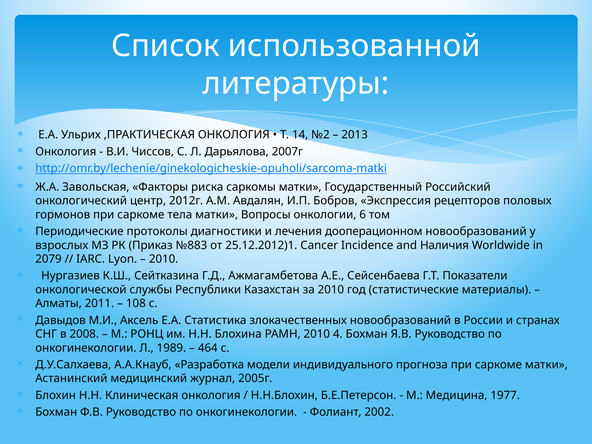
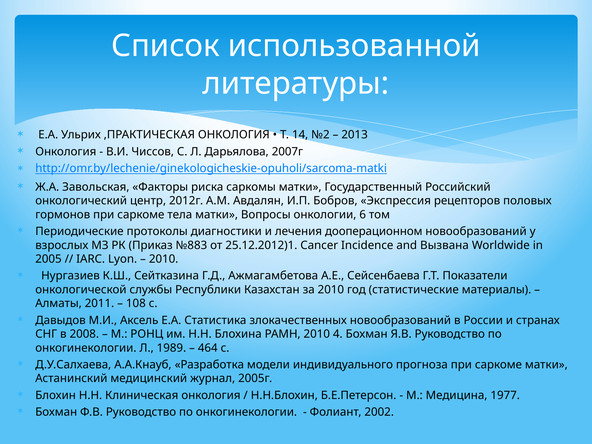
Наличия: Наличия -> Вызвана (444, 245)
2079: 2079 -> 2005 (48, 259)
